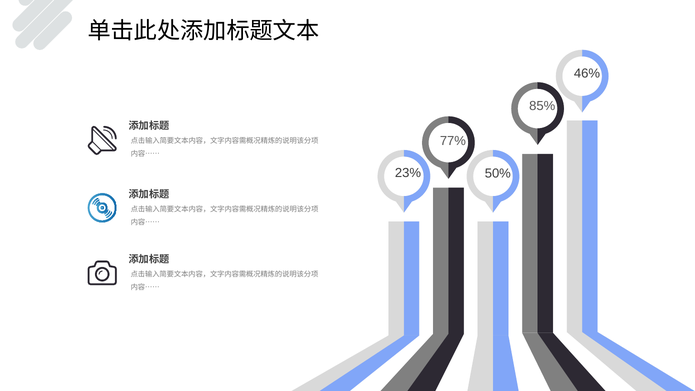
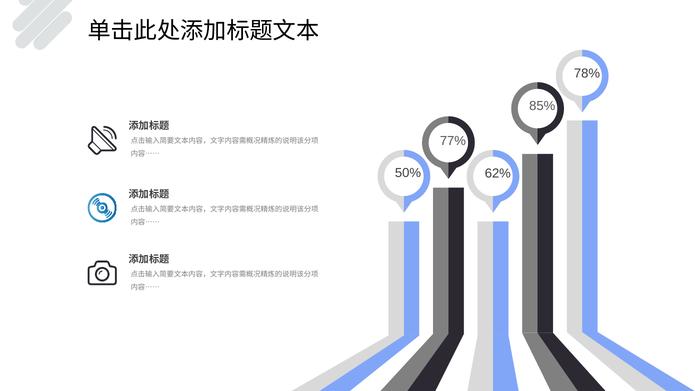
46%: 46% -> 78% (587, 73)
23%: 23% -> 50% (408, 173)
50%: 50% -> 62% (498, 173)
